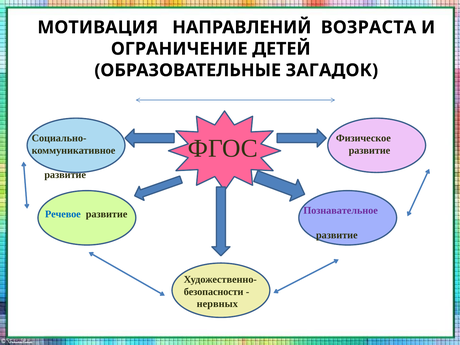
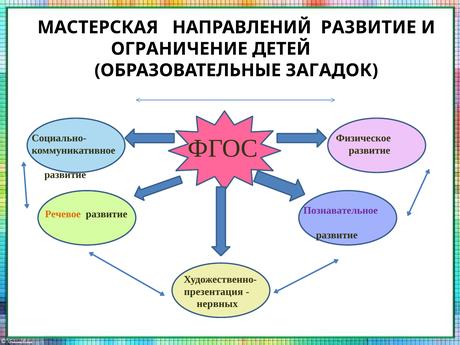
МОТИВАЦИЯ: МОТИВАЦИЯ -> МАСТЕРСКАЯ (98, 27)
НАПРАВЛЕНИЙ ВОЗРАСТА: ВОЗРАСТА -> РАЗВИТИЕ (369, 27)
Речевое colour: blue -> orange (63, 214)
безопасности: безопасности -> презентация (214, 292)
